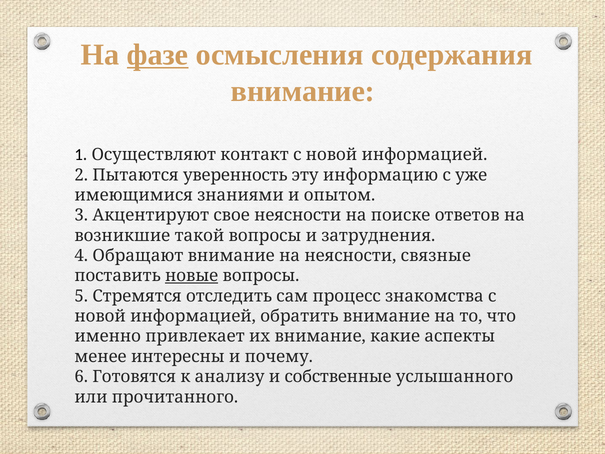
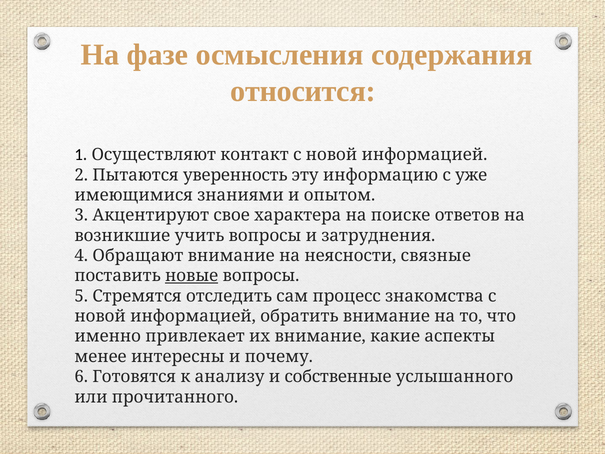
фазе underline: present -> none (158, 55)
внимание: внимание -> относится (303, 91)
свое неясности: неясности -> характера (298, 215)
такой: такой -> учить (199, 235)
